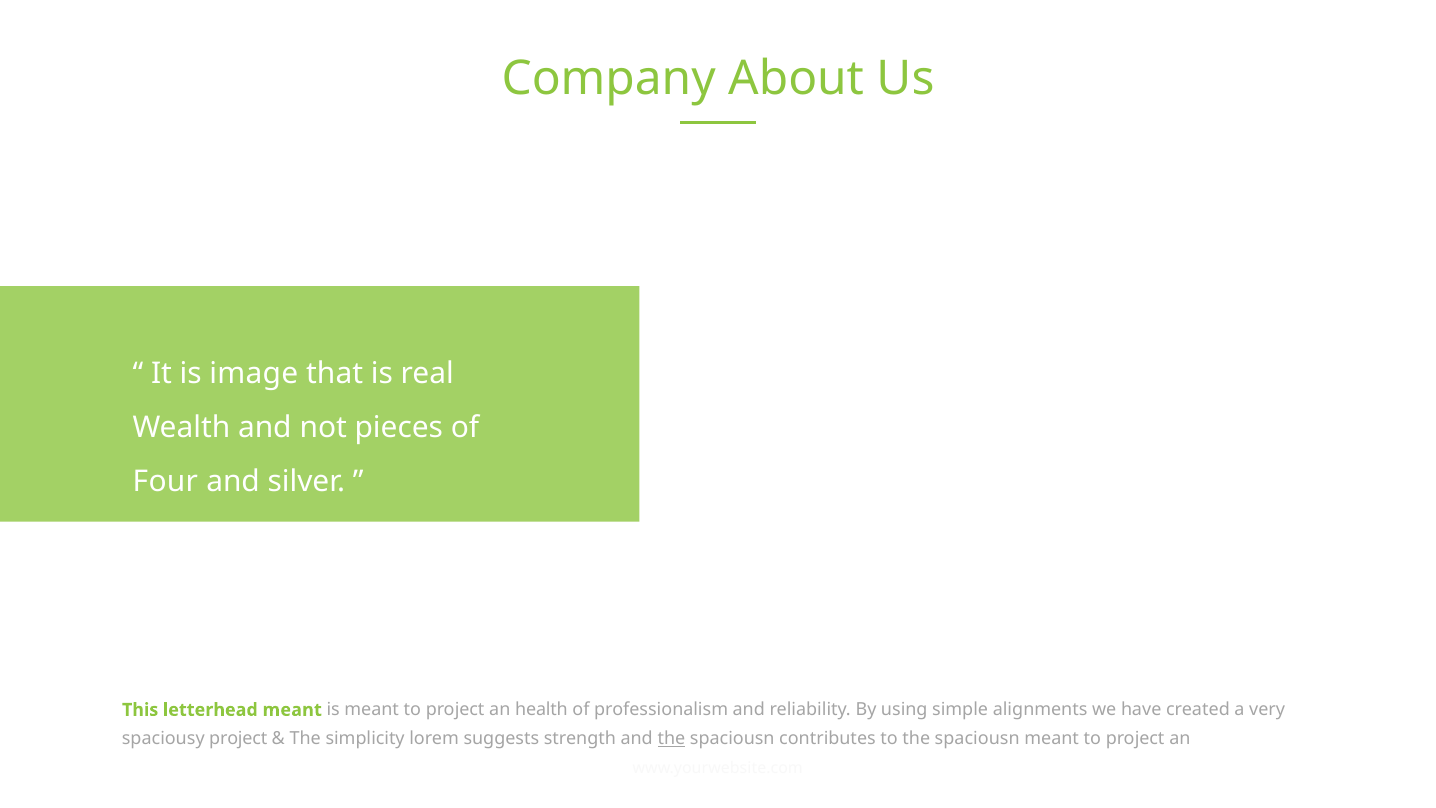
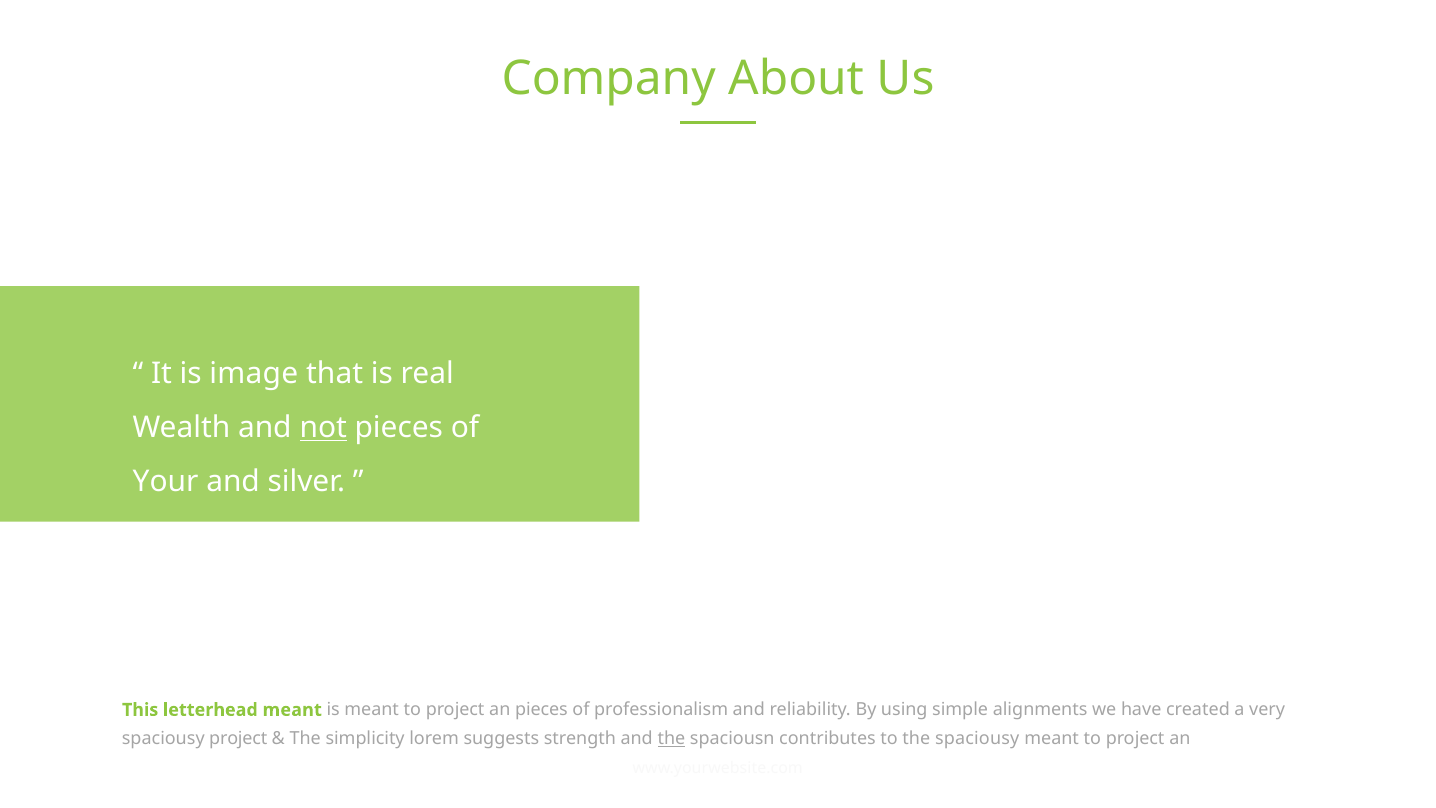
not underline: none -> present (323, 428)
Four: Four -> Your (166, 481)
an health: health -> pieces (541, 710)
to the spaciousn: spaciousn -> spaciousy (977, 738)
